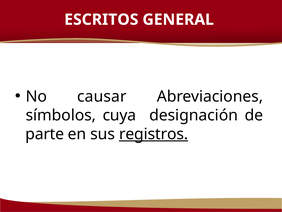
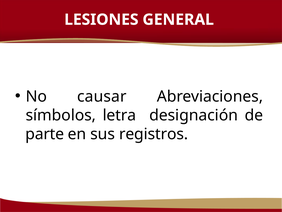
ESCRITOS: ESCRITOS -> LESIONES (101, 20)
cuya: cuya -> letra (119, 115)
registros underline: present -> none (154, 134)
